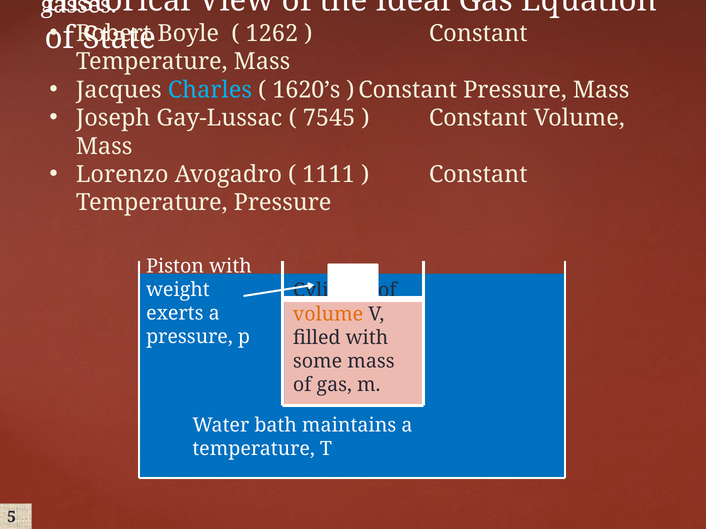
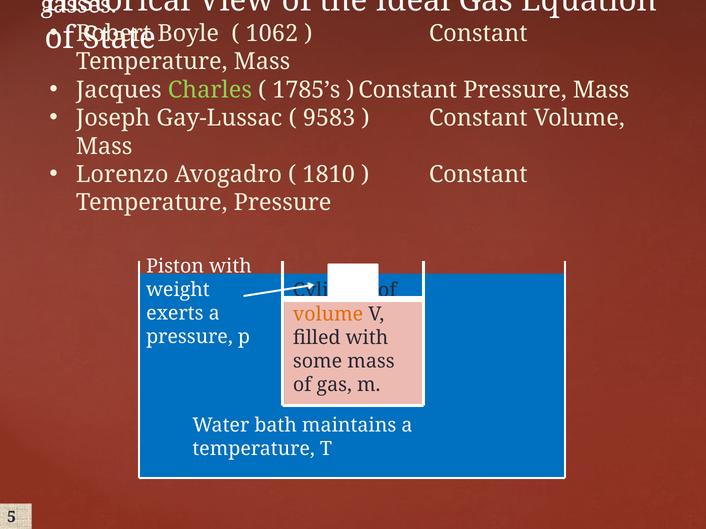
1262: 1262 -> 1062 (272, 33)
Charles colour: light blue -> light green (210, 90)
1620’s: 1620’s -> 1785’s (306, 90)
7545: 7545 -> 9583 (329, 118)
1111: 1111 -> 1810 (329, 175)
